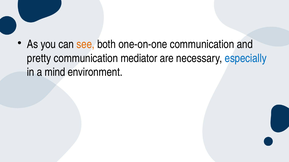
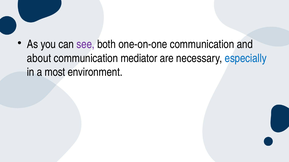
see colour: orange -> purple (86, 44)
pretty: pretty -> about (39, 58)
mind: mind -> most (55, 72)
